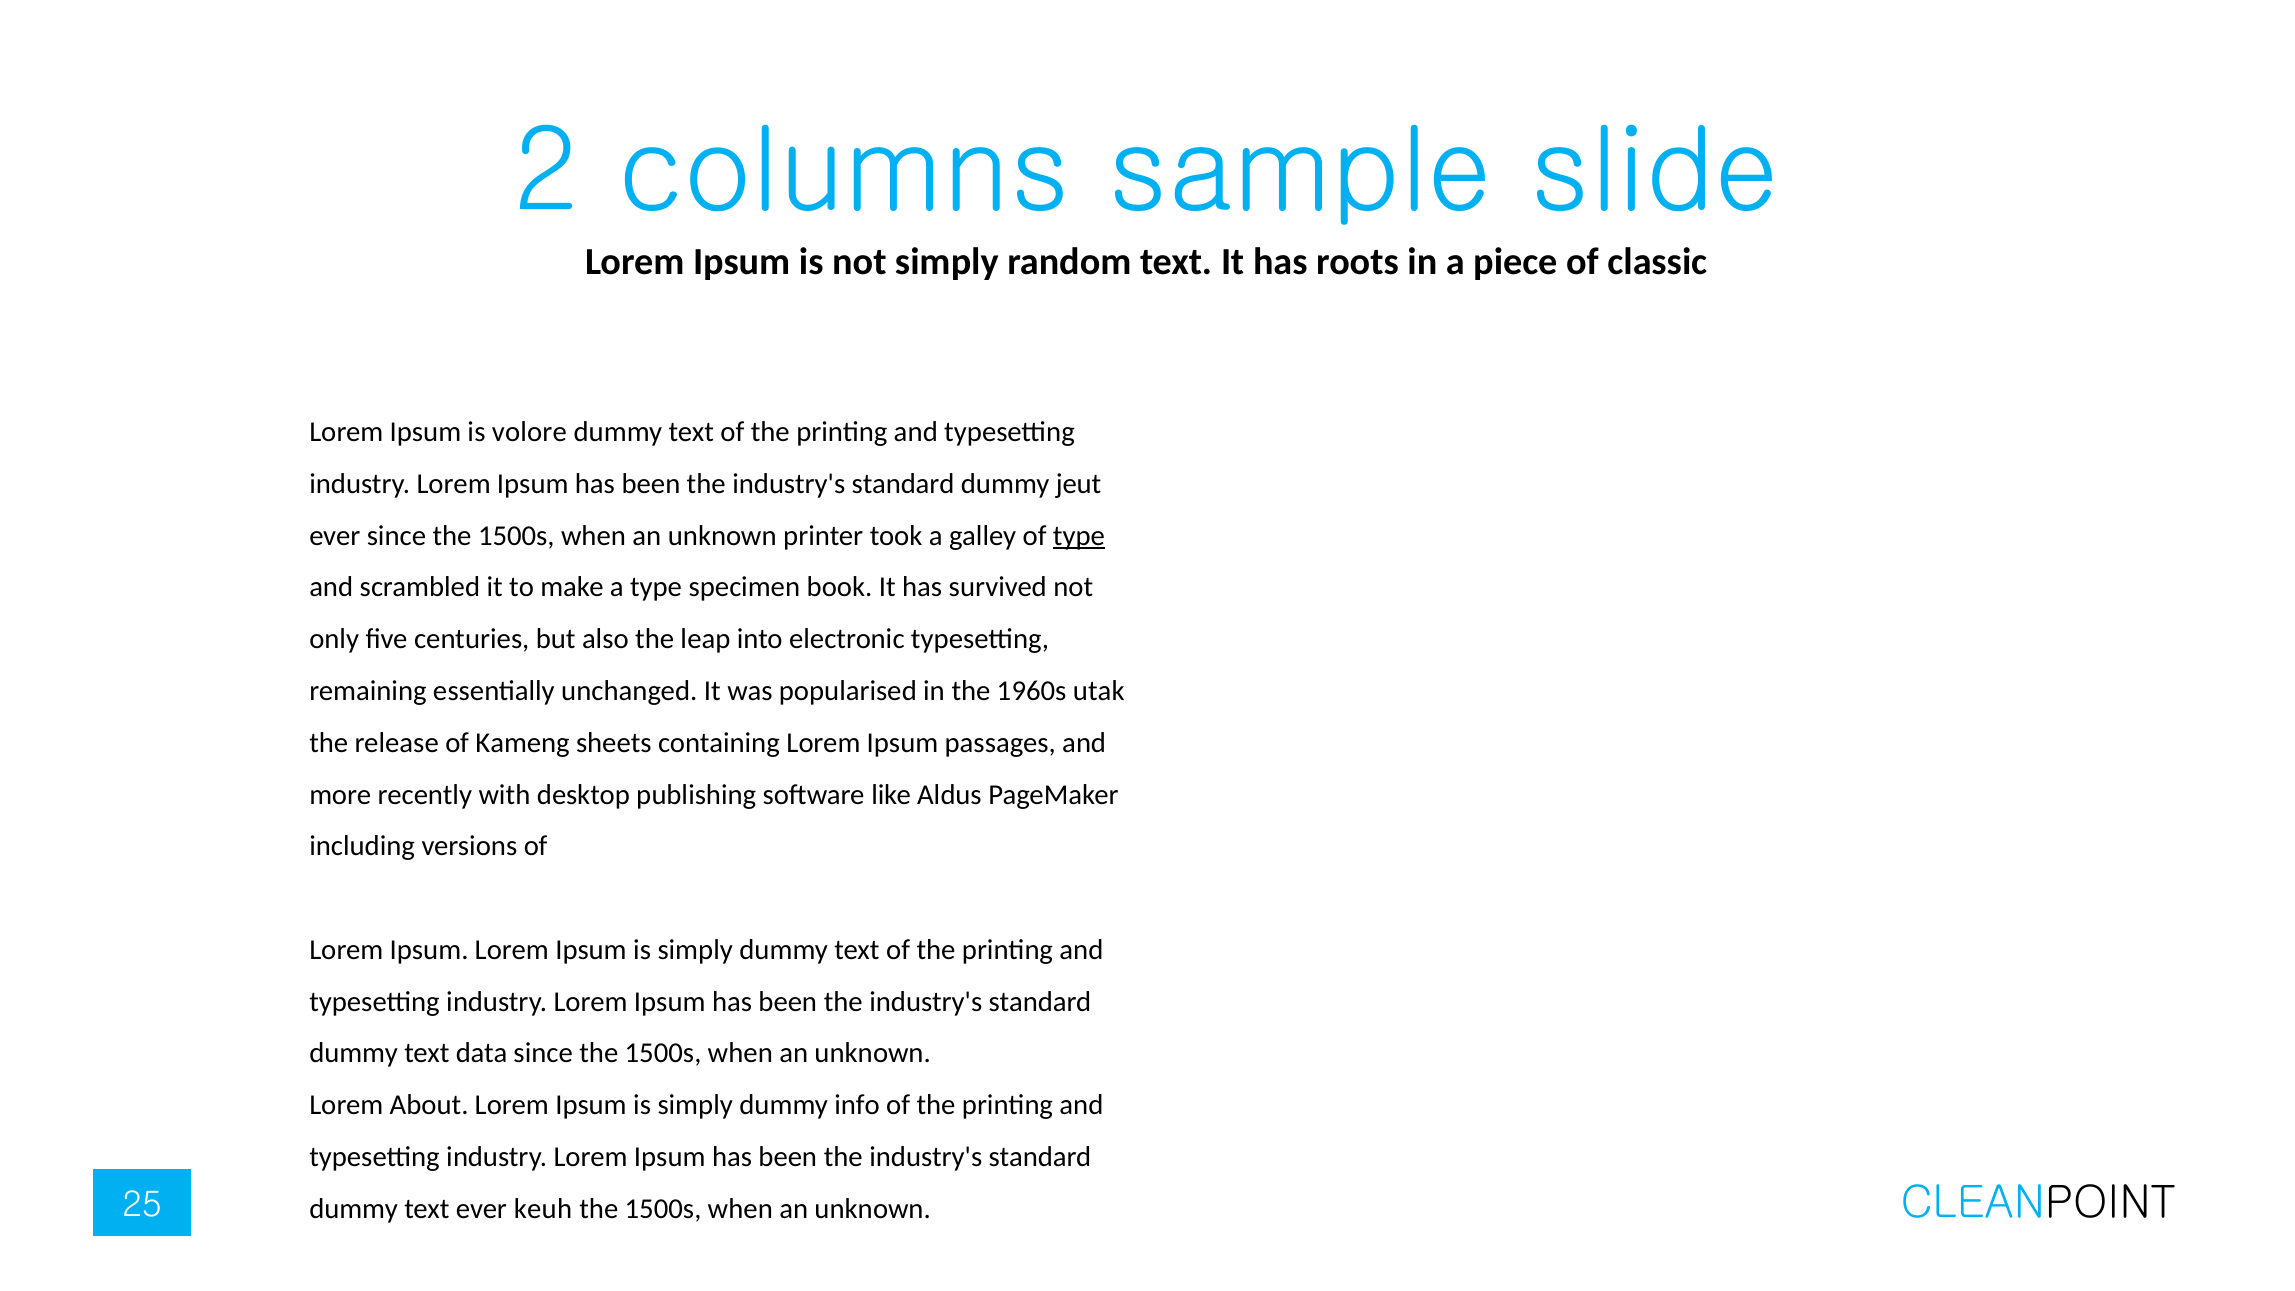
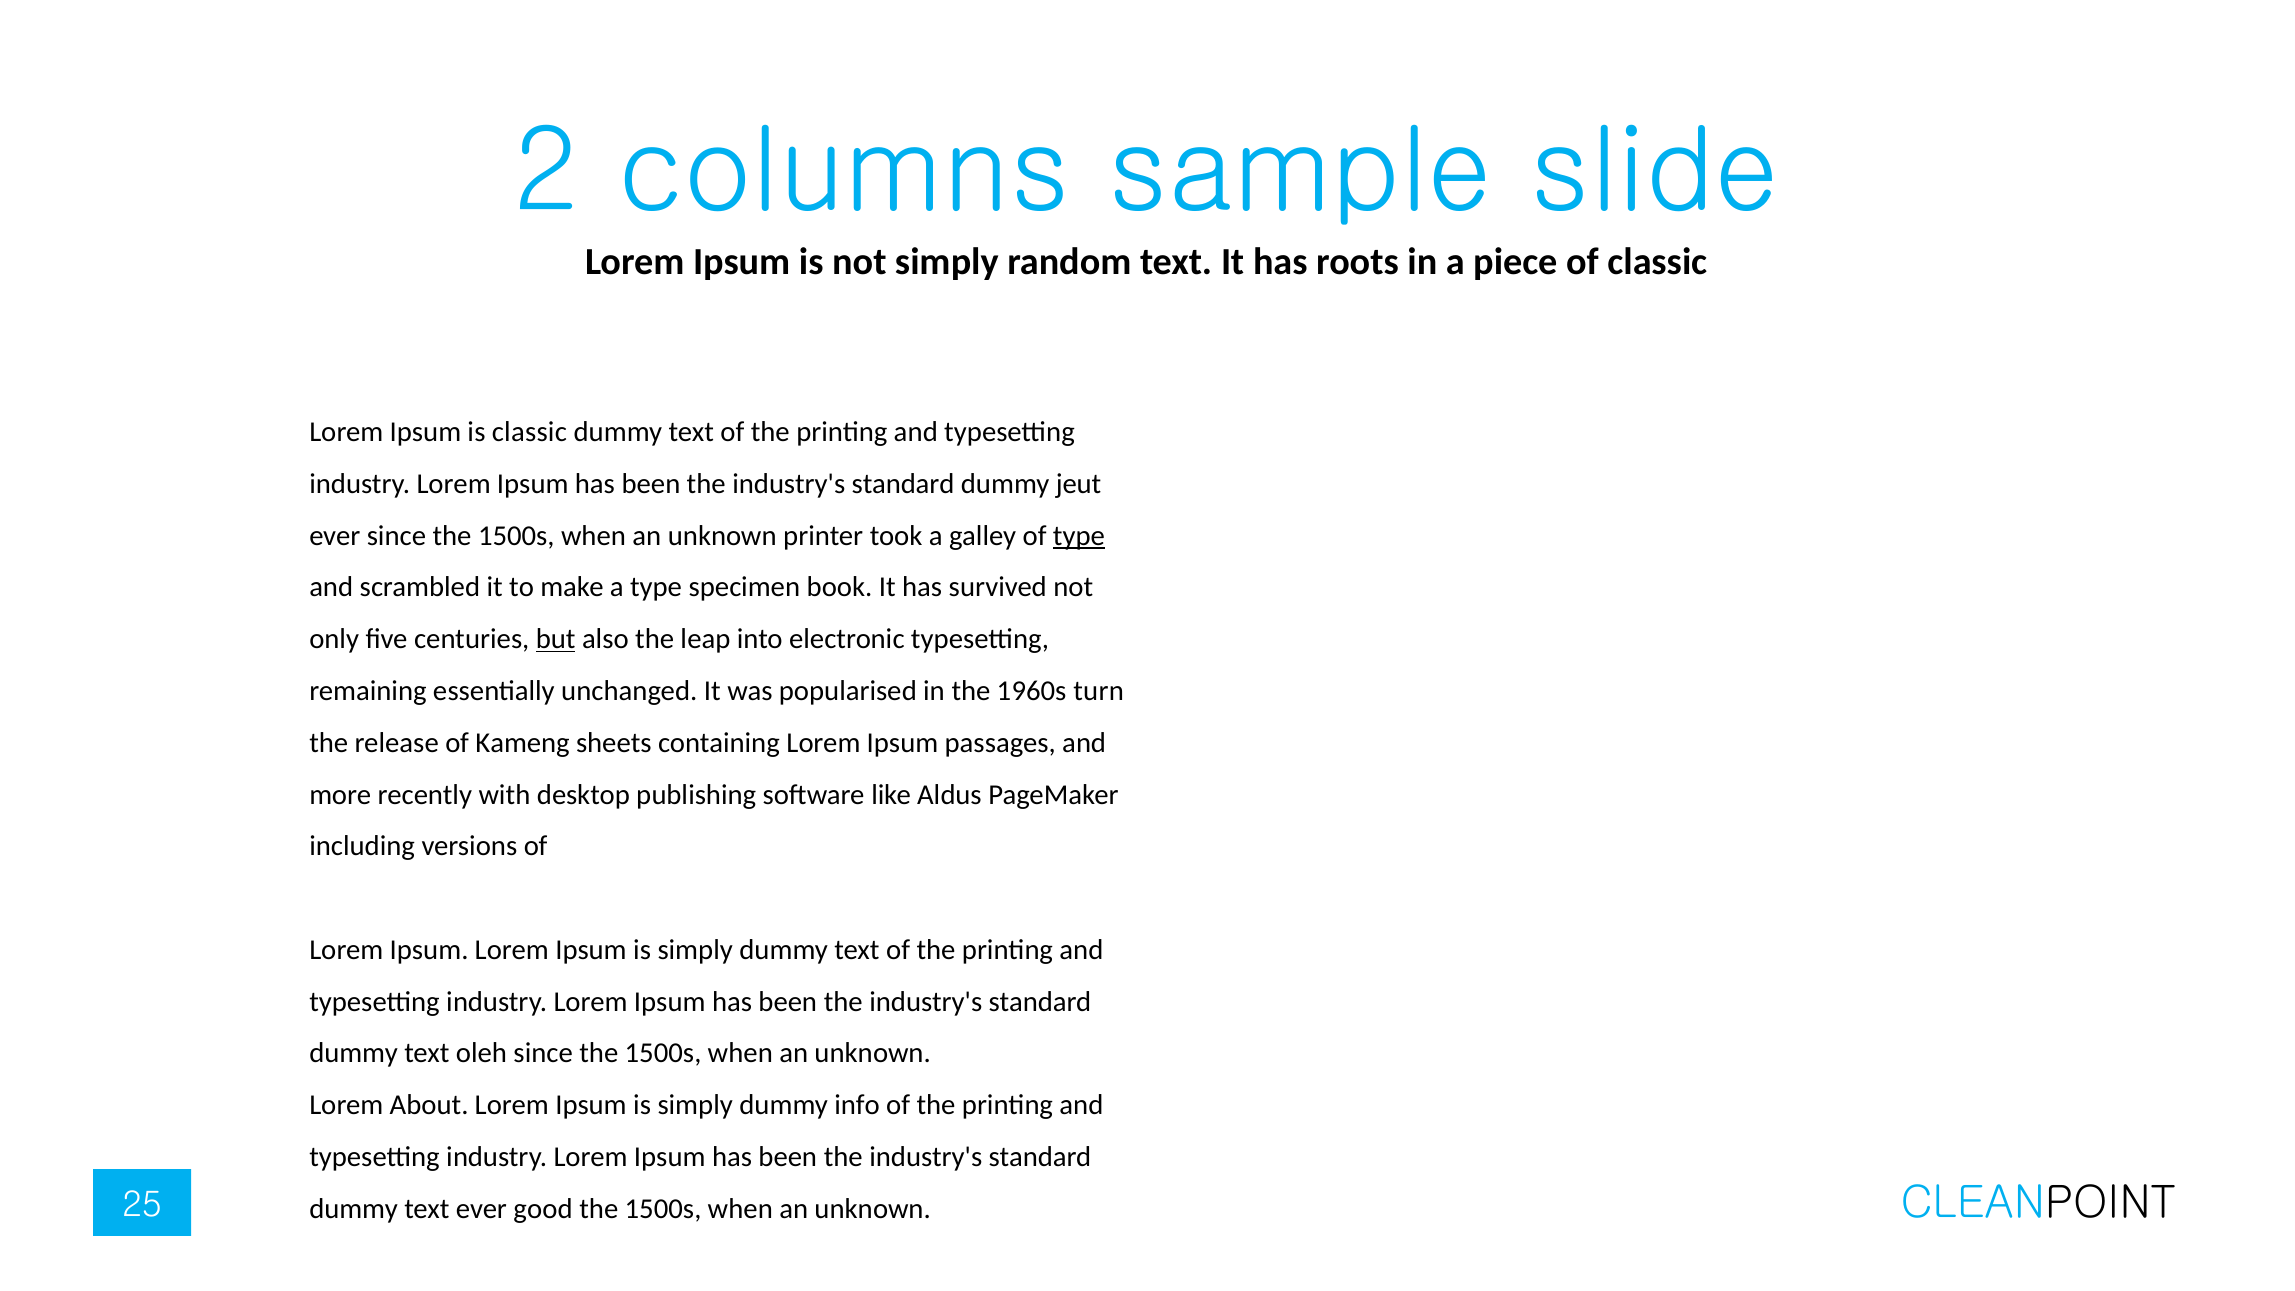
is volore: volore -> classic (529, 432)
but underline: none -> present (556, 639)
utak: utak -> turn (1099, 691)
data: data -> oleh (481, 1053)
keuh: keuh -> good (543, 1209)
